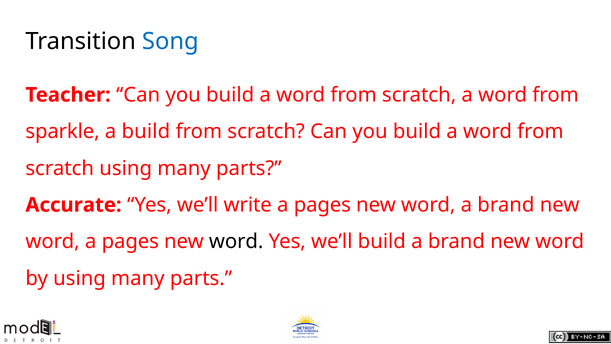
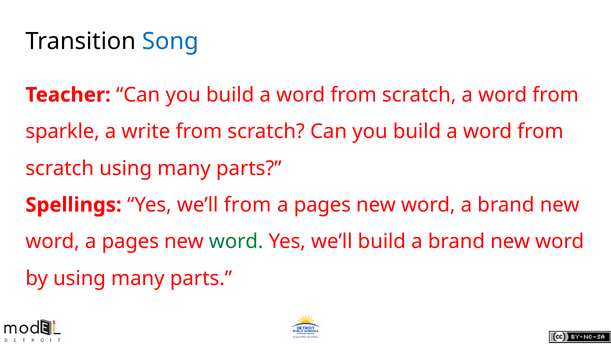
a build: build -> write (146, 131)
Accurate: Accurate -> Spellings (74, 205)
we’ll write: write -> from (248, 205)
word colour: black -> green (236, 241)
